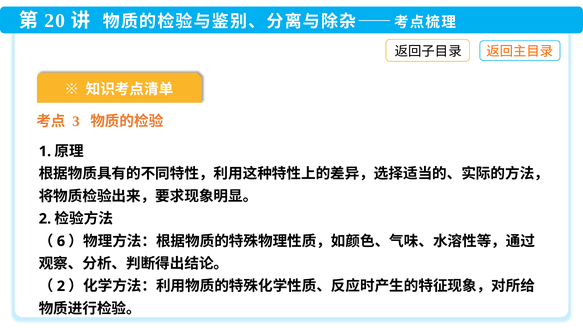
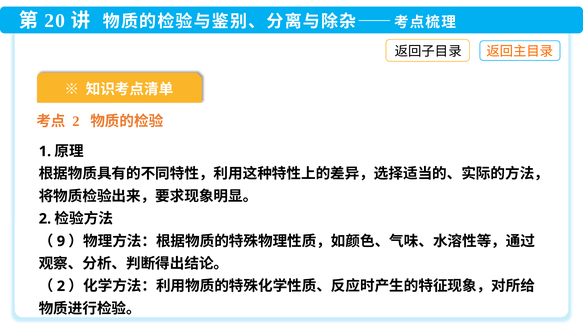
3: 3 -> 2 (76, 121)
6: 6 -> 9 (61, 241)
